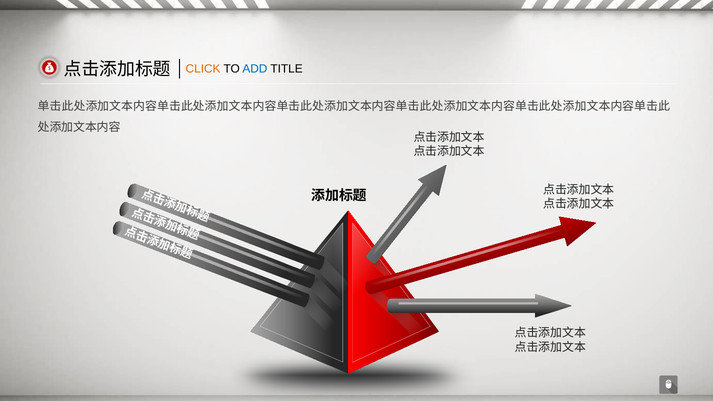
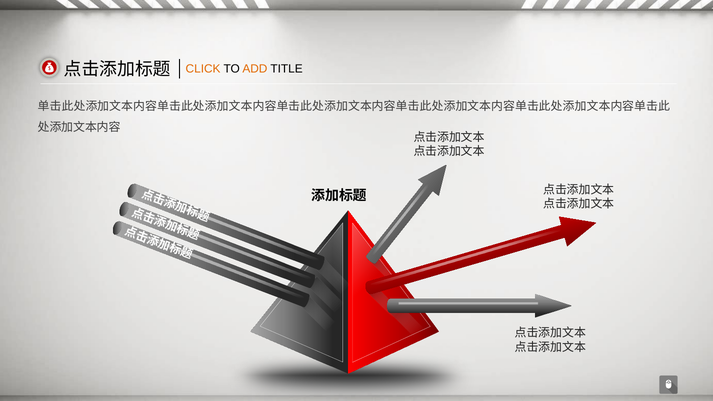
ADD colour: blue -> orange (255, 69)
